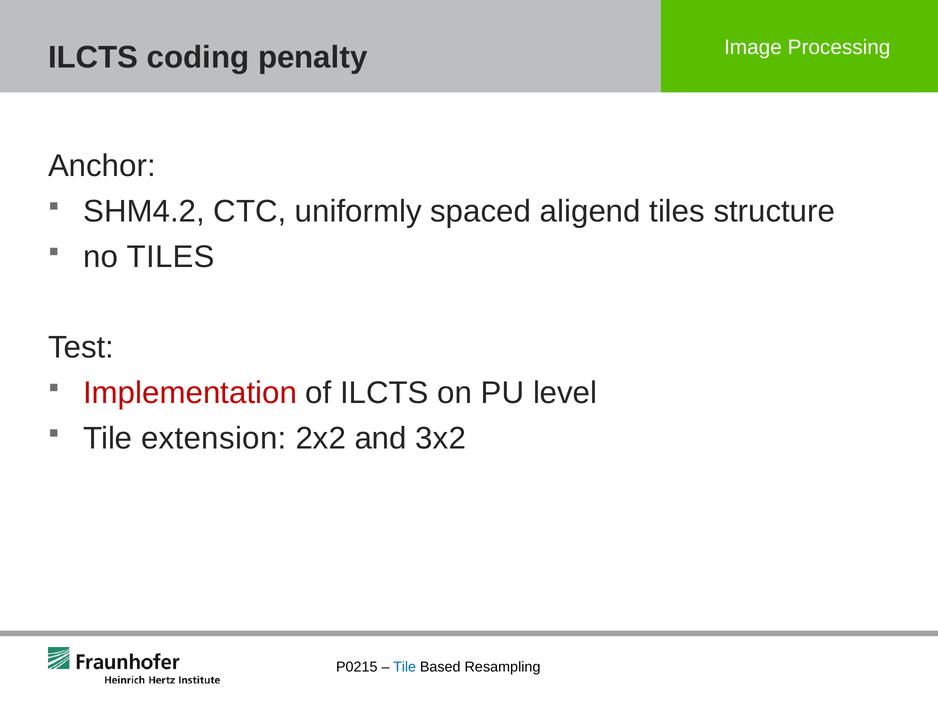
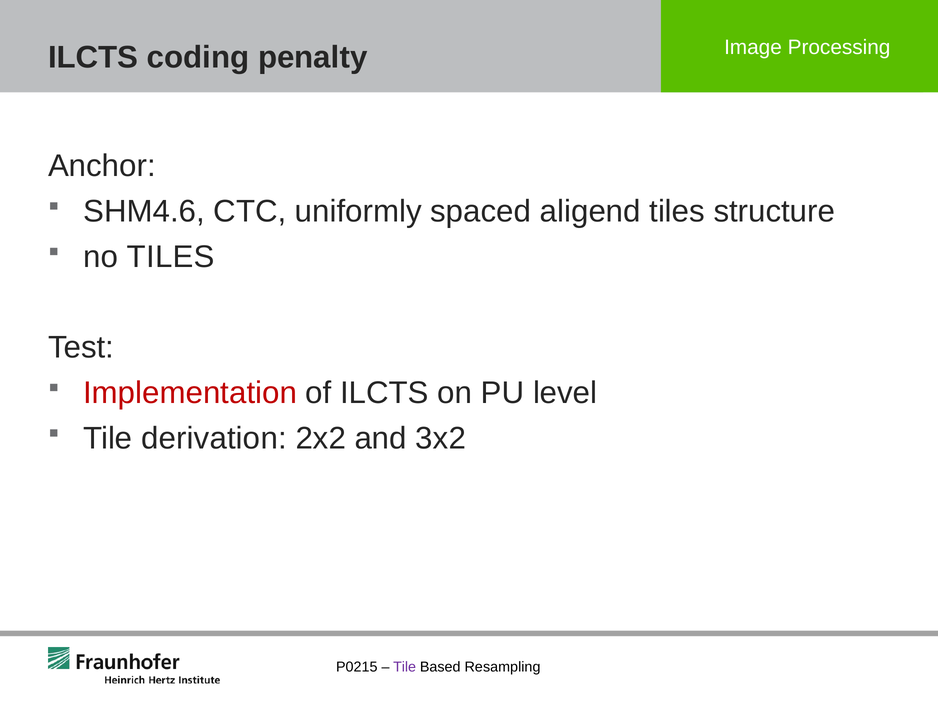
SHM4.2: SHM4.2 -> SHM4.6 (144, 211)
extension: extension -> derivation (214, 438)
Tile colour: blue -> purple (405, 667)
